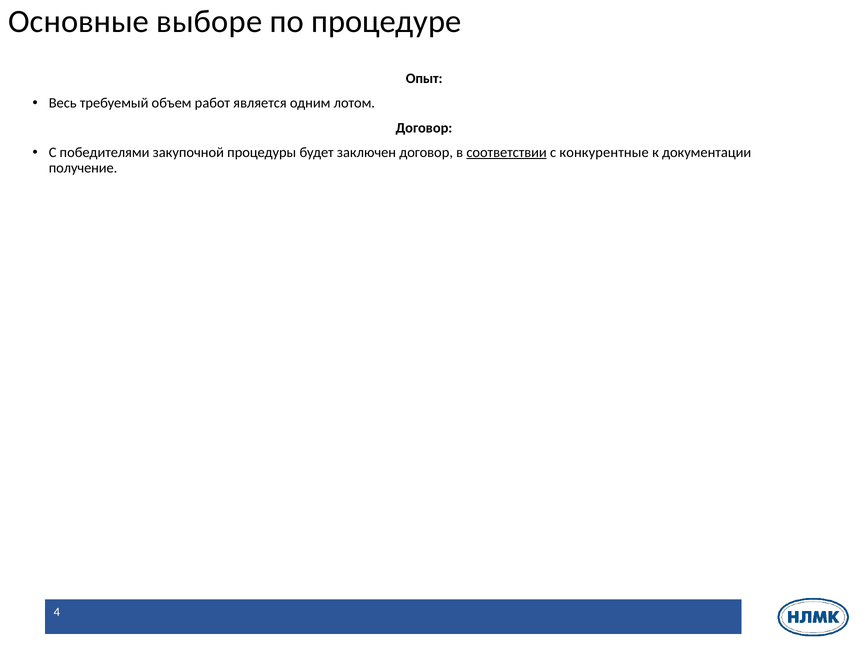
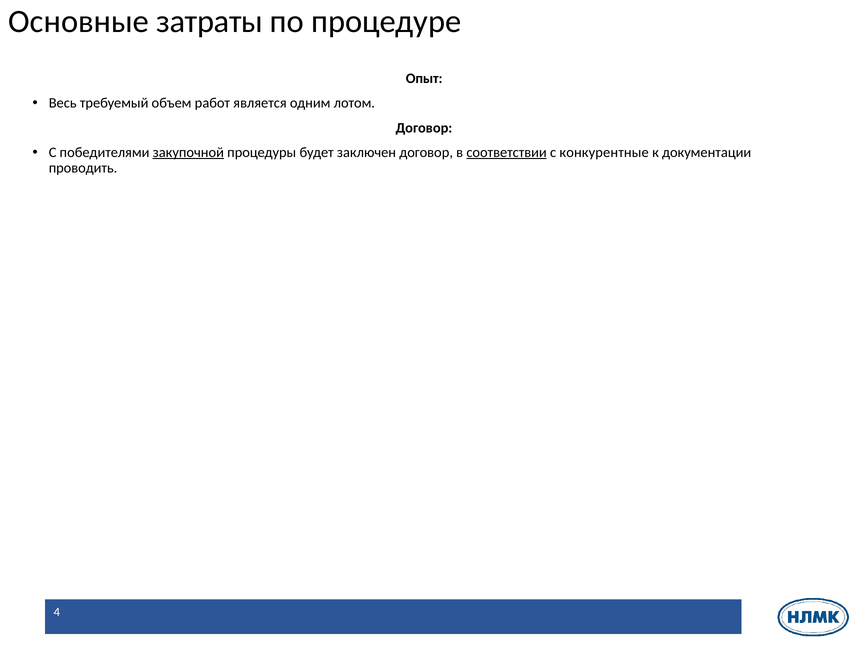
выборе: выборе -> затраты (210, 22)
закупочной underline: none -> present (188, 152)
получение: получение -> проводить (83, 168)
